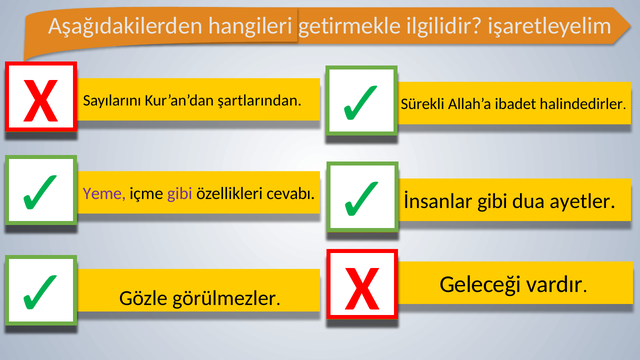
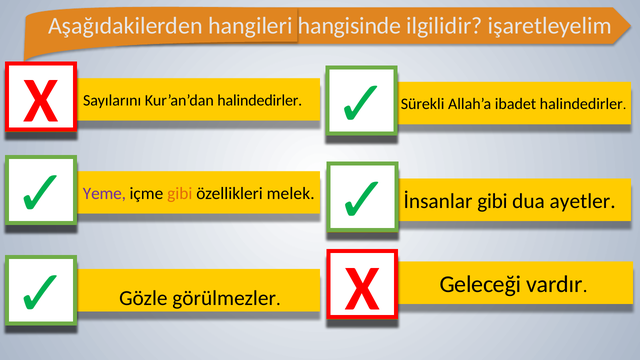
getirmekle: getirmekle -> hangisinde (350, 26)
Kur’an’dan şartlarından: şartlarından -> halindedirler (260, 101)
gibi colour: purple -> orange (180, 194)
cevabı: cevabı -> melek (291, 194)
